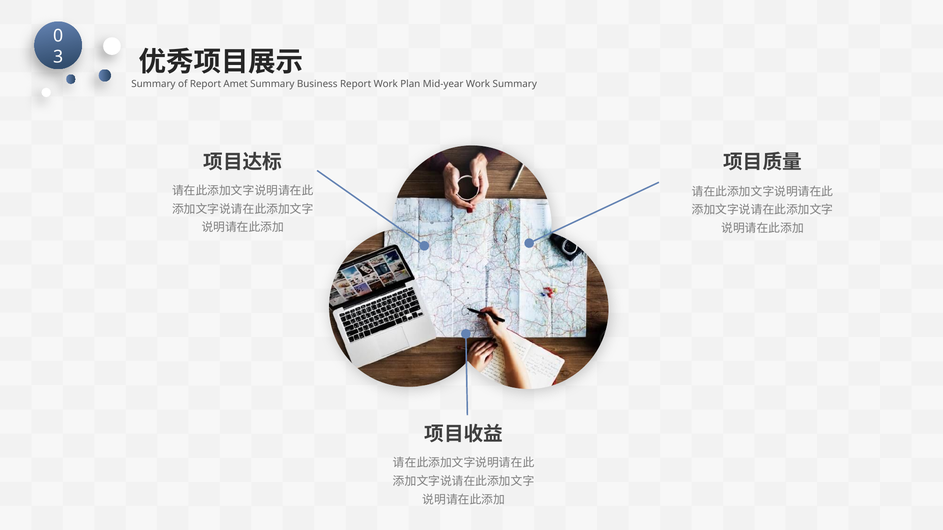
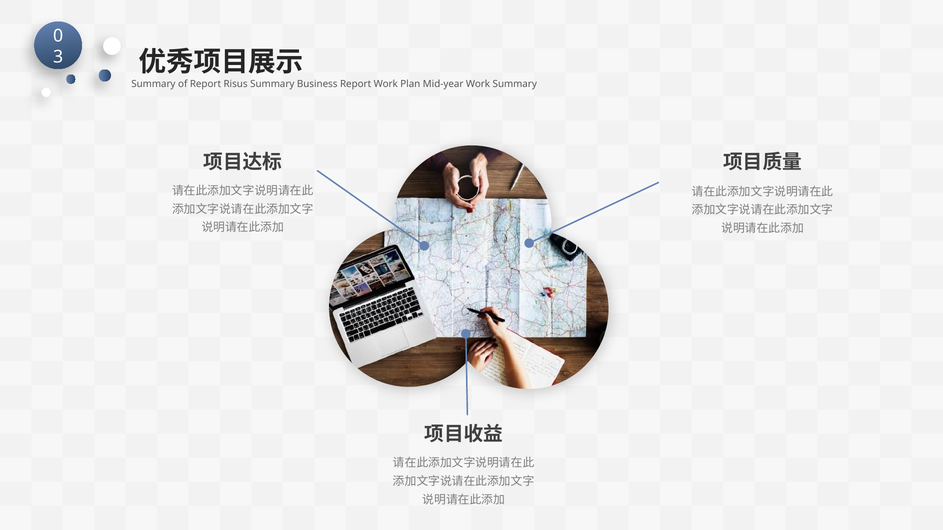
Amet: Amet -> Risus (236, 84)
